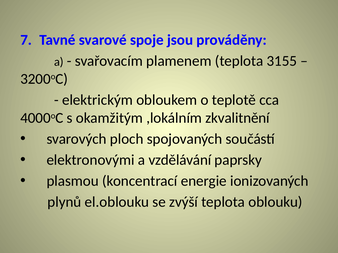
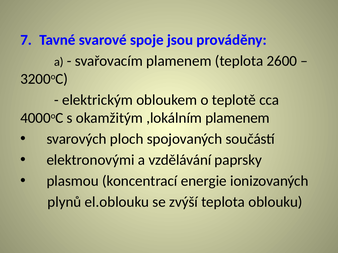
3155: 3155 -> 2600 (282, 61)
,lokálním zkvalitnění: zkvalitnění -> plamenem (238, 118)
